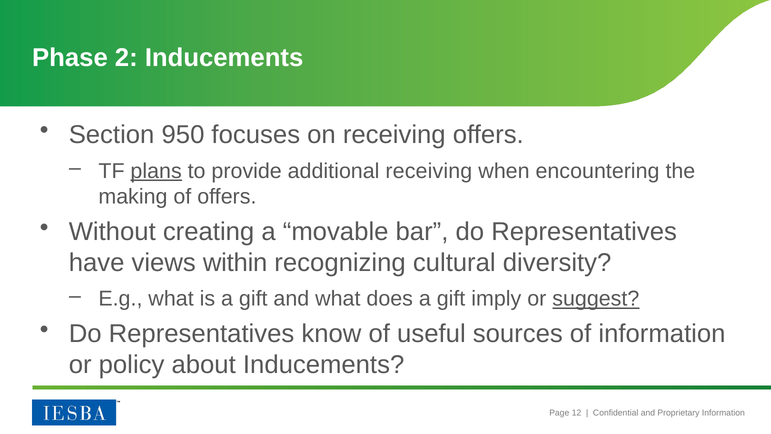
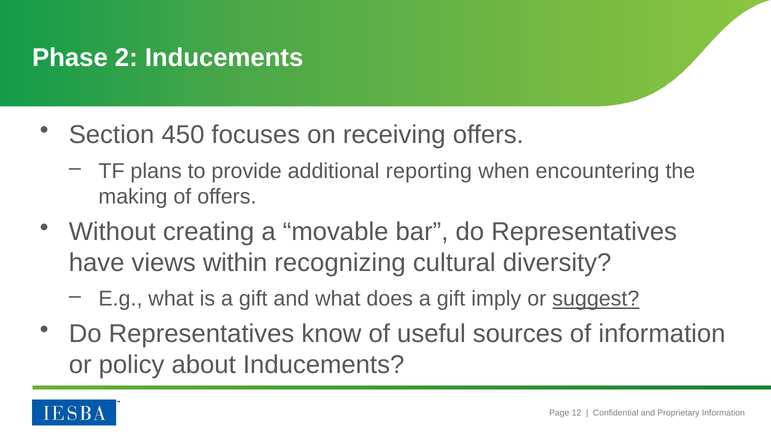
950: 950 -> 450 (183, 135)
plans underline: present -> none (156, 171)
additional receiving: receiving -> reporting (429, 171)
